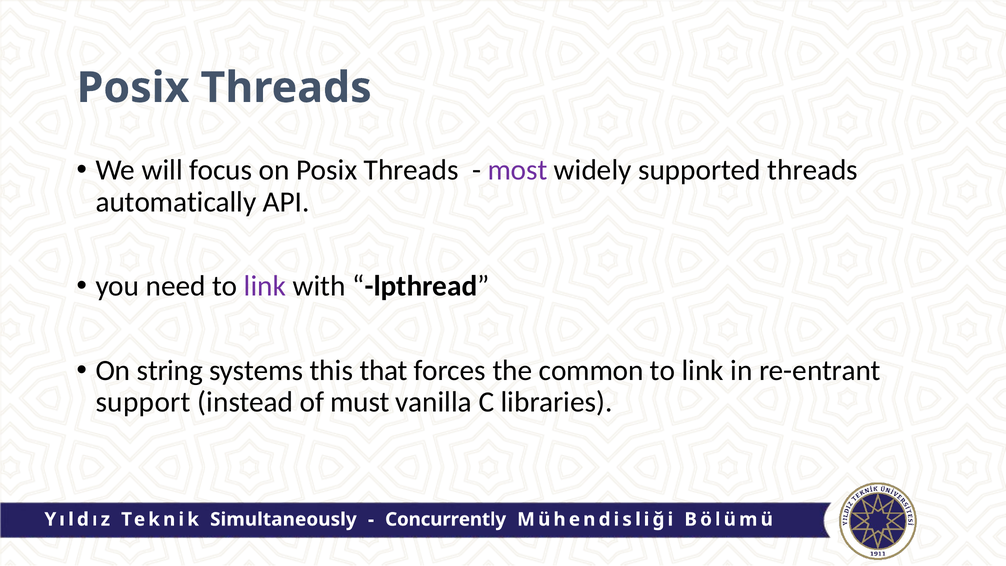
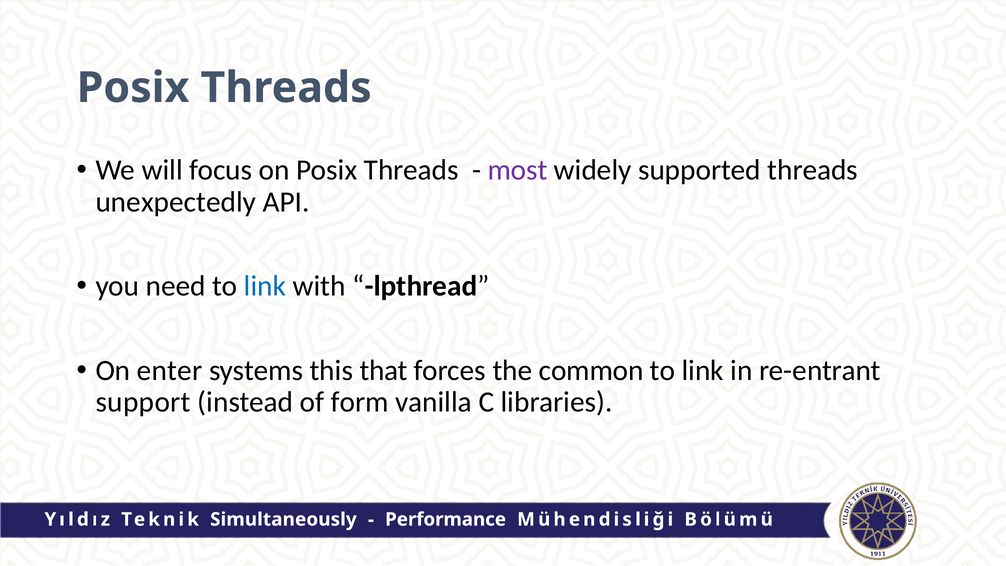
automatically: automatically -> unexpectedly (176, 202)
link colour: purple -> blue (265, 286)
string: string -> enter (170, 371)
must: must -> form (360, 402)
Concurrently: Concurrently -> Performance (446, 519)
